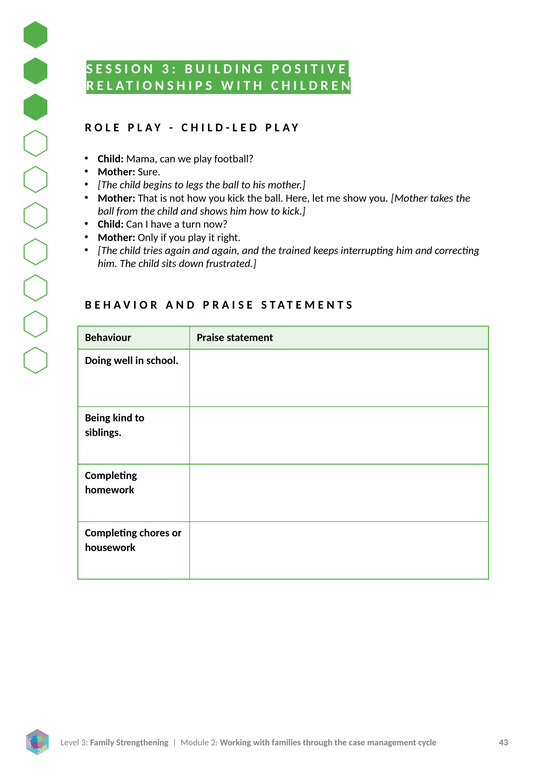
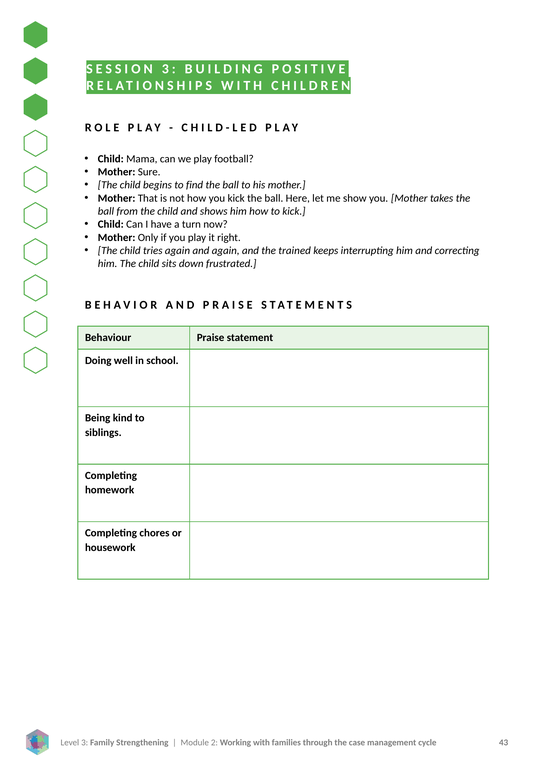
legs: legs -> find (195, 185)
